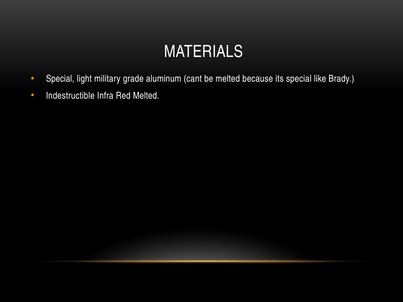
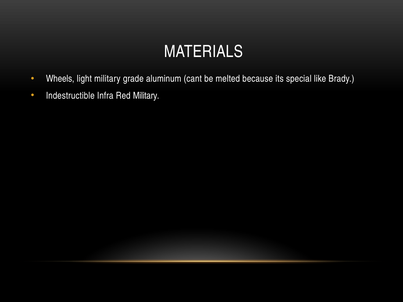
Special: Special -> Wheels (60, 79)
Red Melted: Melted -> Military (146, 96)
